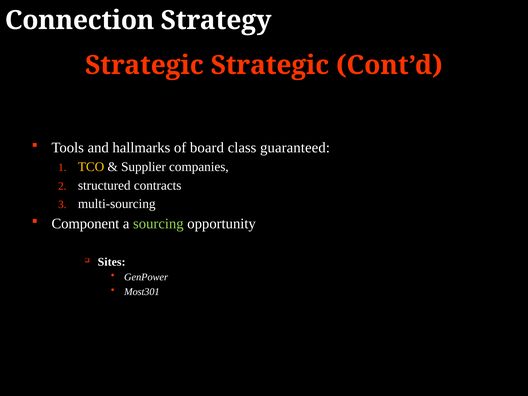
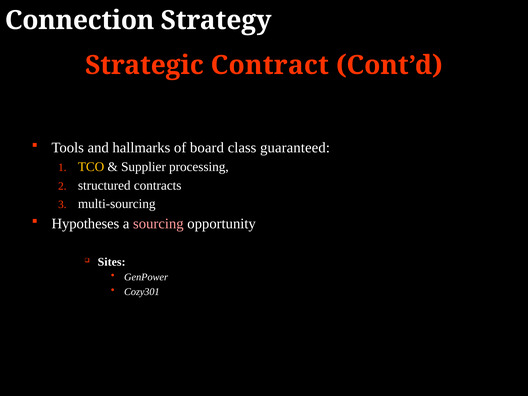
Strategic Strategic: Strategic -> Contract (270, 65)
companies: companies -> processing (199, 167)
Component: Component -> Hypotheses (85, 224)
sourcing colour: light green -> pink (158, 224)
Most301: Most301 -> Cozy301 (142, 292)
